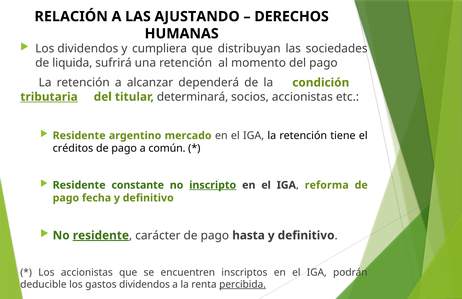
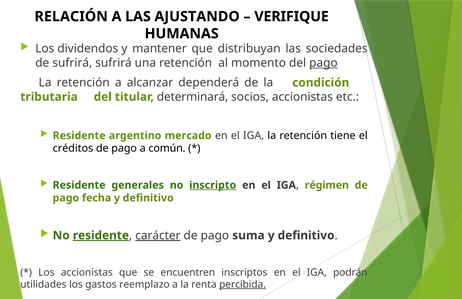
DERECHOS: DERECHOS -> VERIFIQUE (292, 17)
cumpliera: cumpliera -> mantener (160, 49)
de liquida: liquida -> sufrirá (72, 63)
pago underline: none -> present (323, 63)
tributaria underline: present -> none (49, 97)
constante: constante -> generales (138, 185)
reforma: reforma -> régimen (327, 185)
carácter underline: none -> present (158, 235)
hasta: hasta -> suma (248, 235)
deducible: deducible -> utilidades (43, 284)
gastos dividendos: dividendos -> reemplazo (144, 284)
